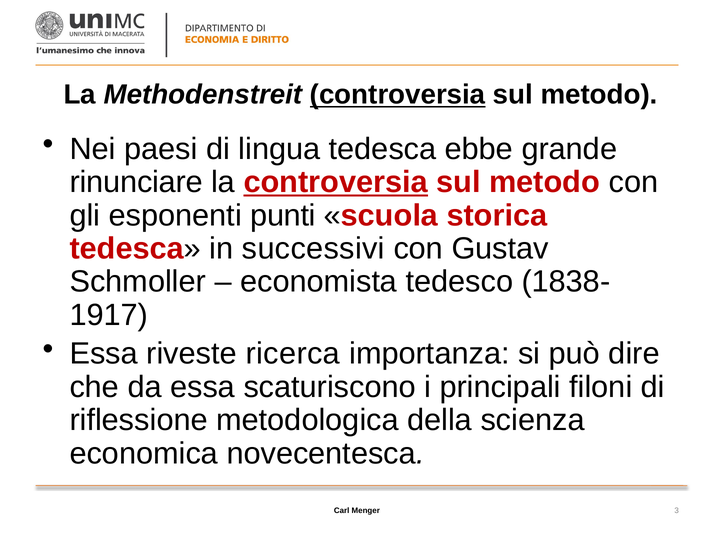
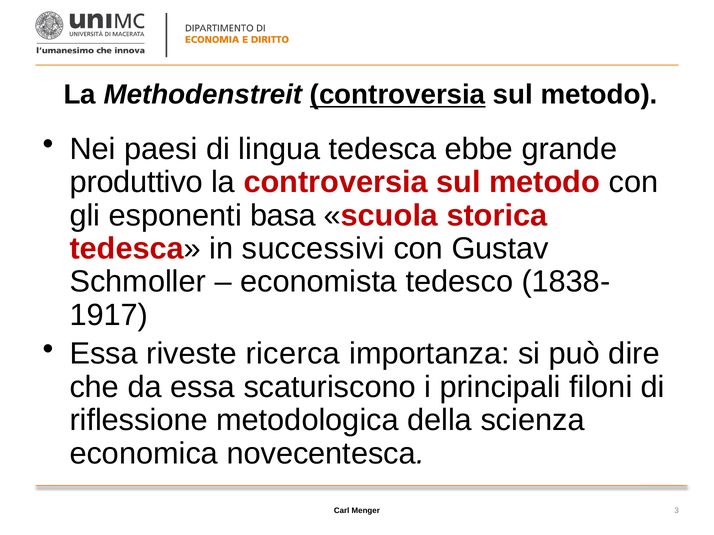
rinunciare: rinunciare -> produttivo (136, 182)
controversia underline: present -> none (336, 182)
punti: punti -> basa (283, 216)
